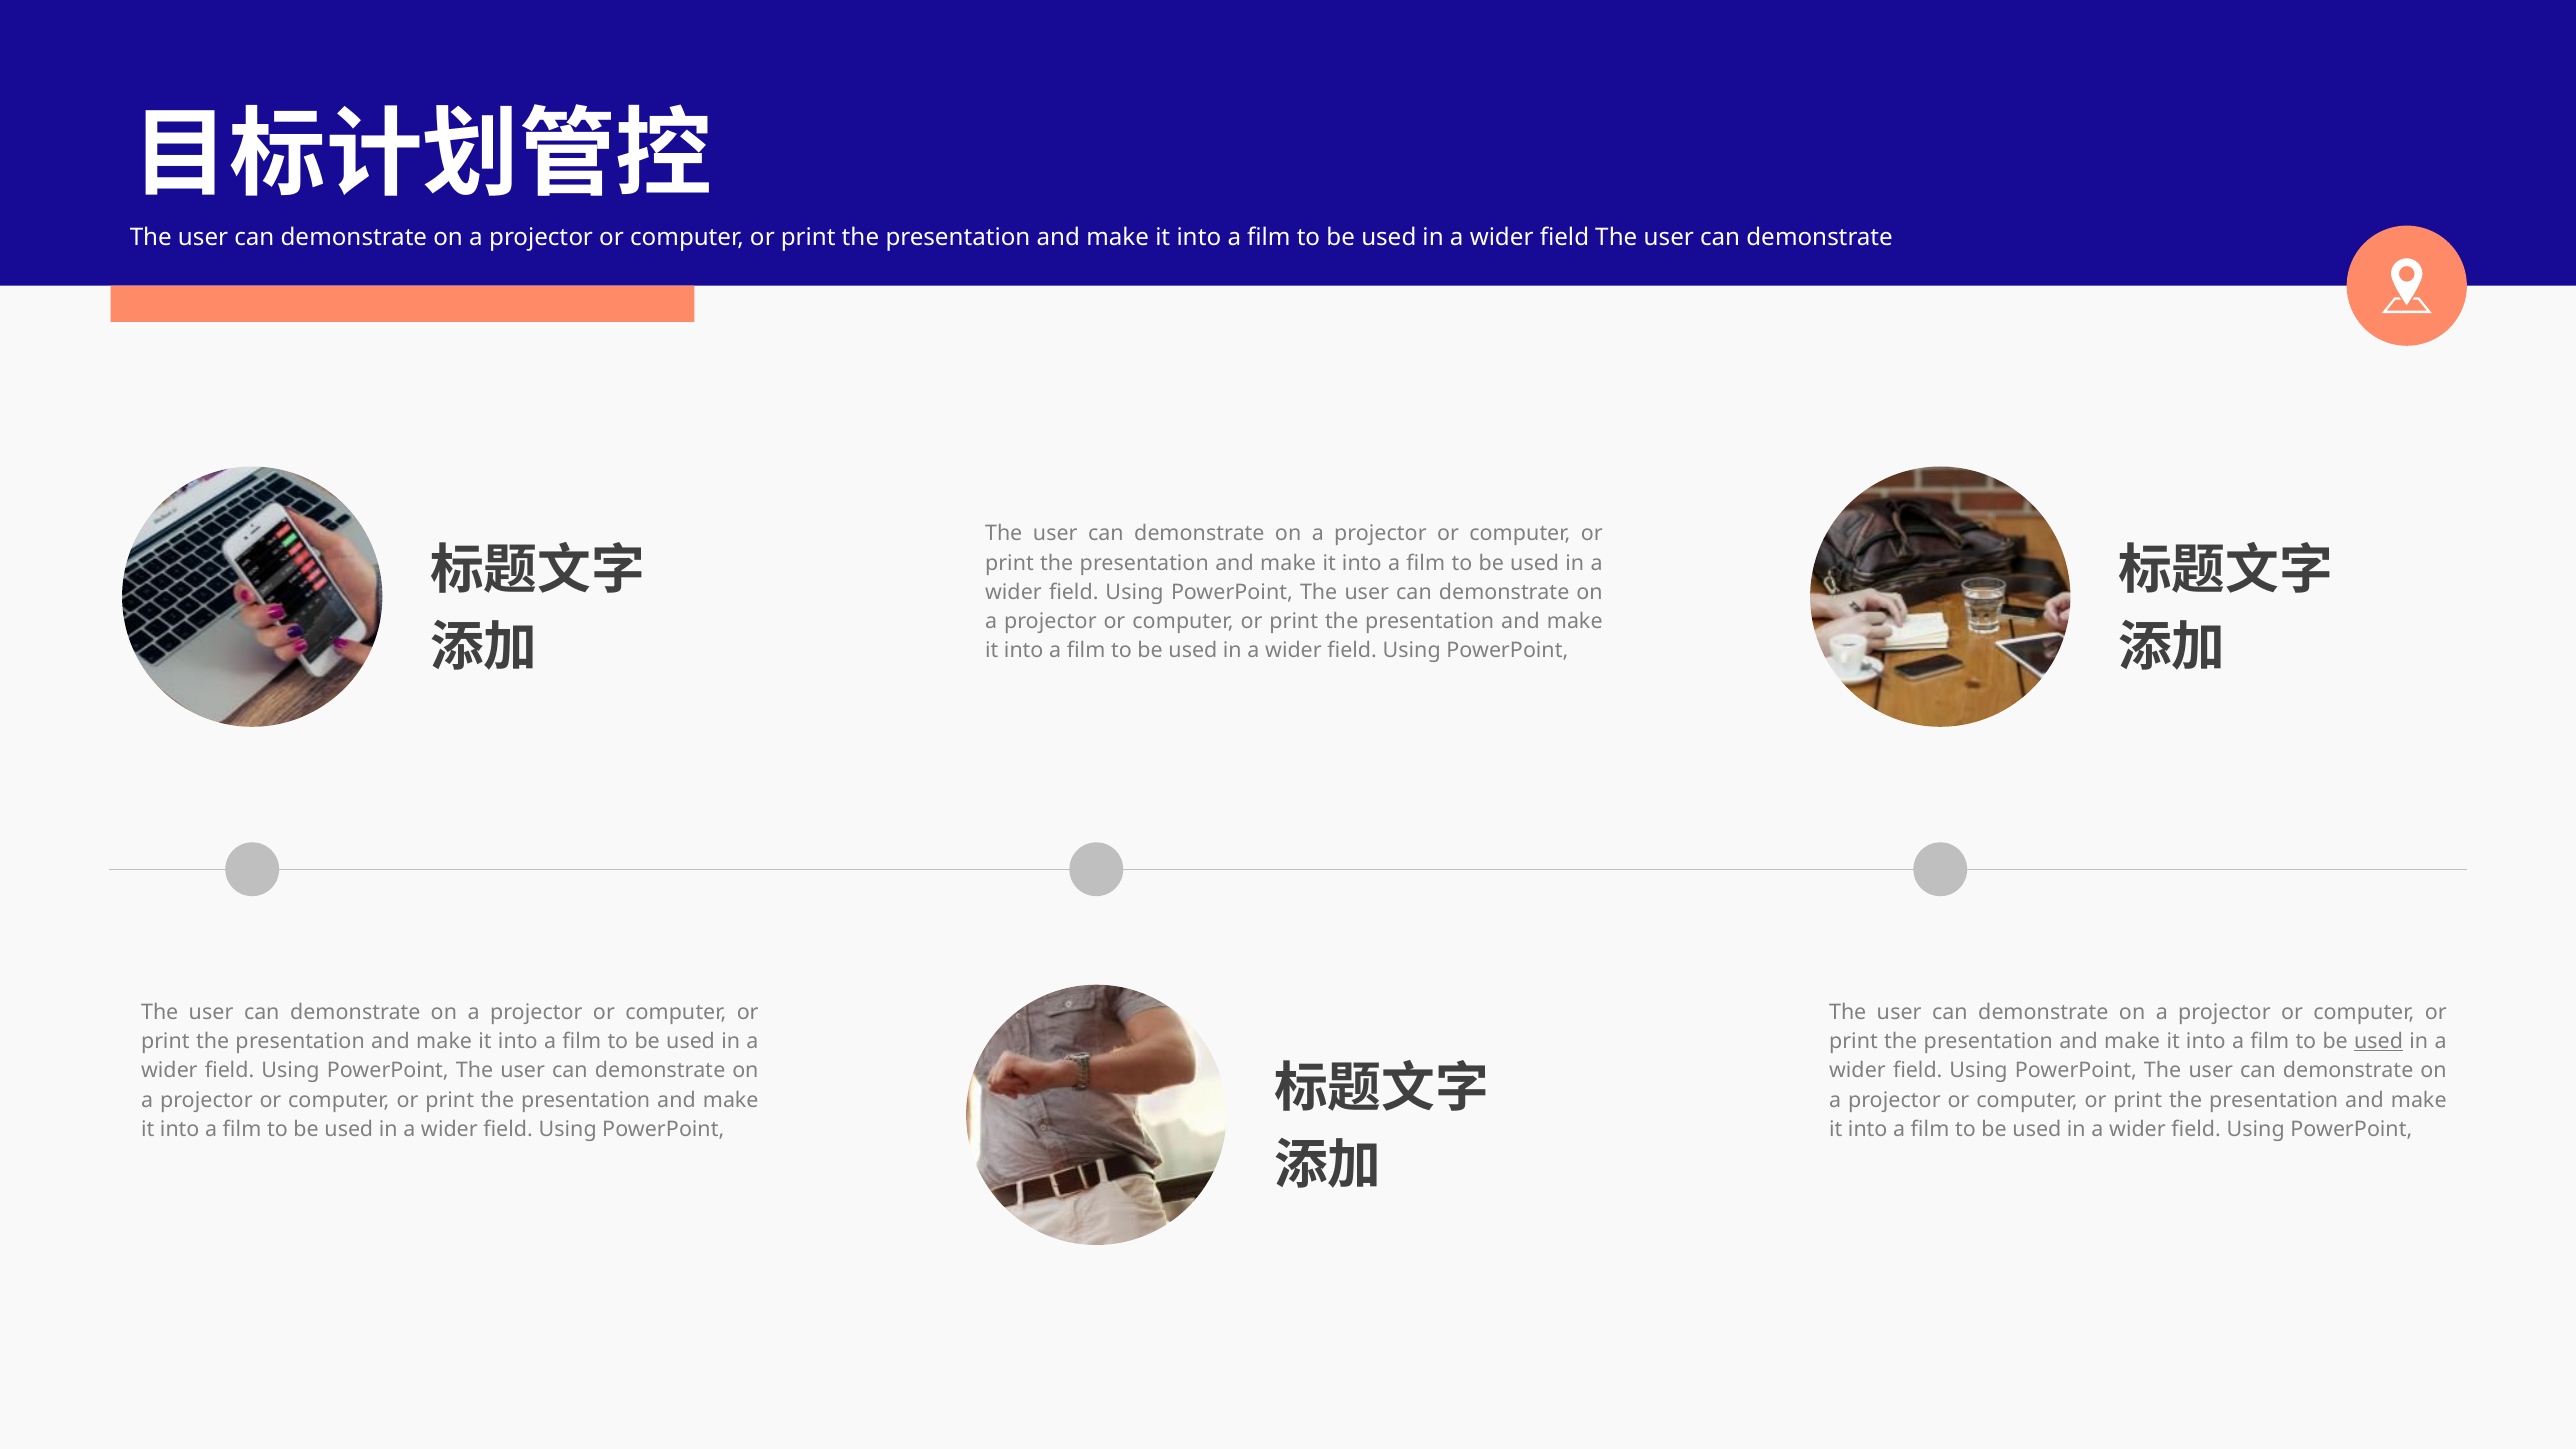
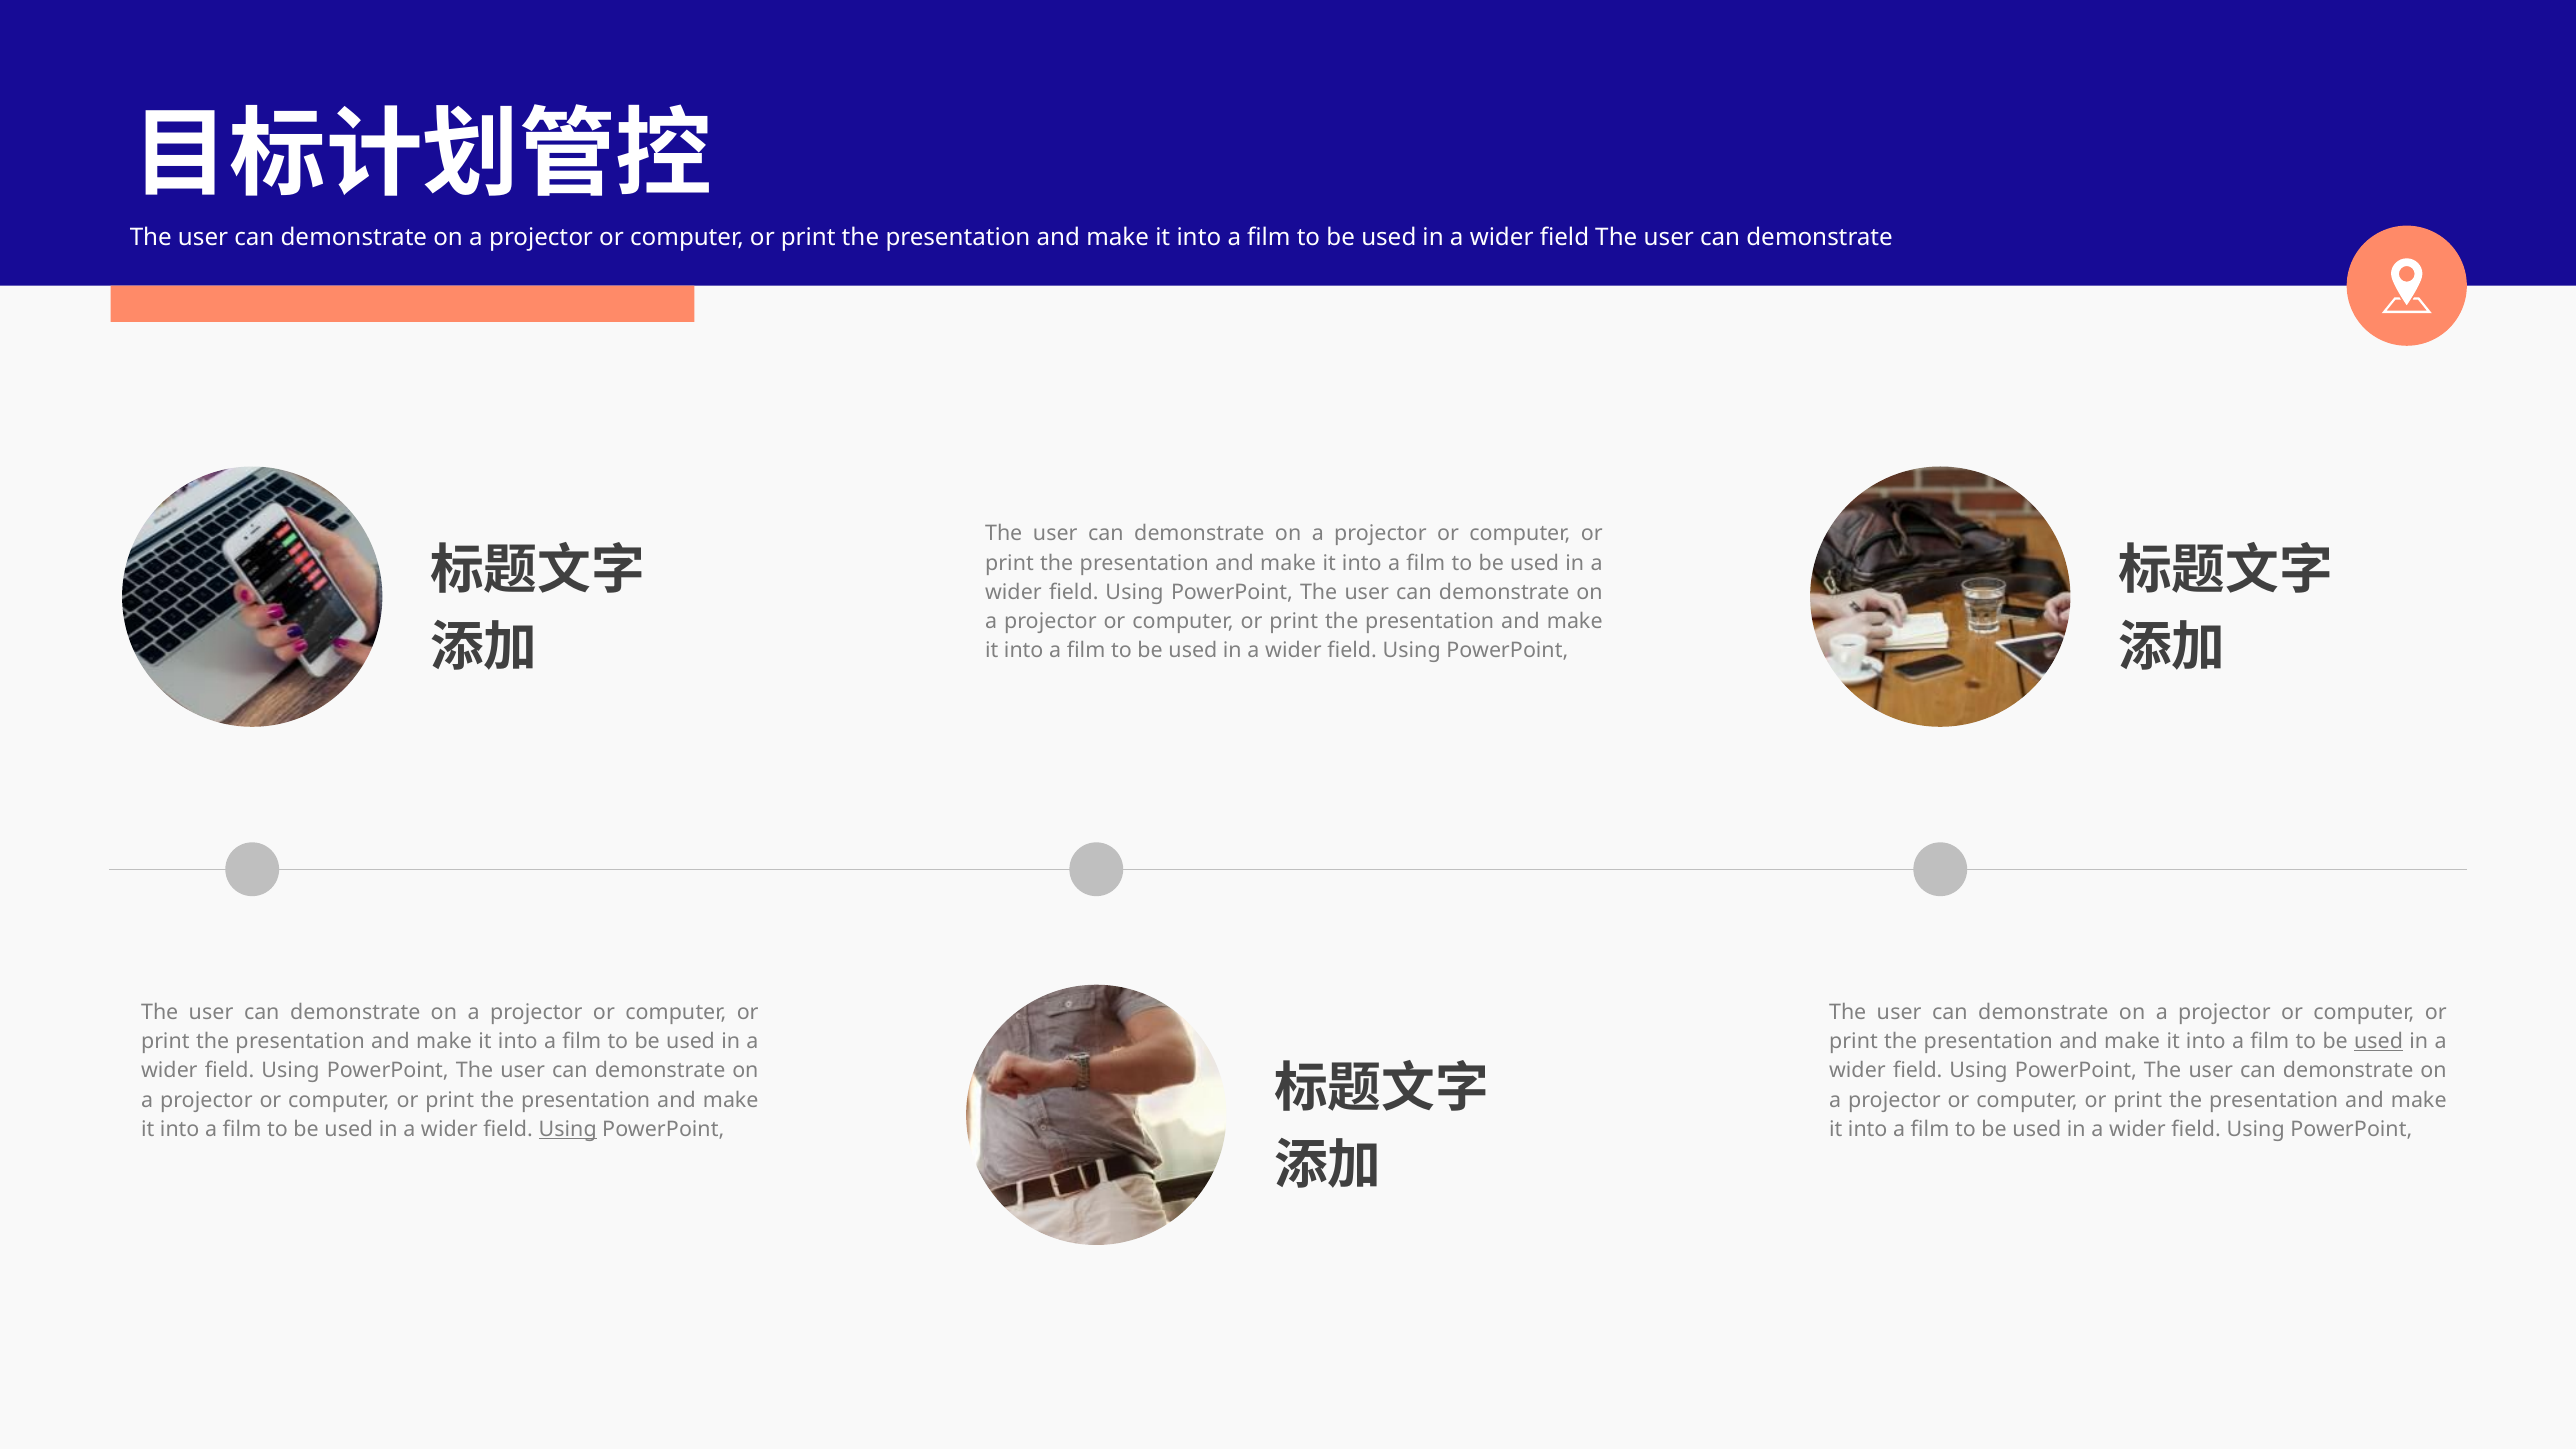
Using underline: none -> present (568, 1129)
